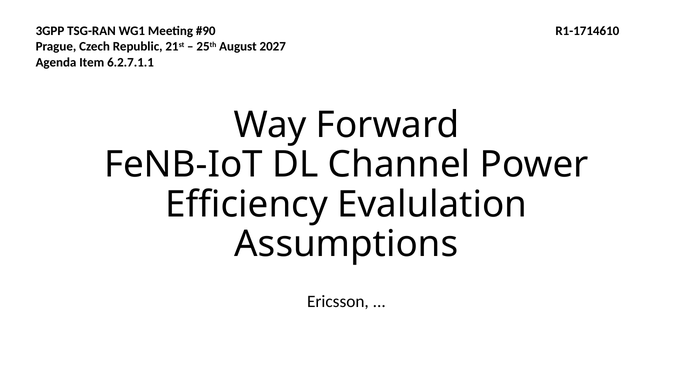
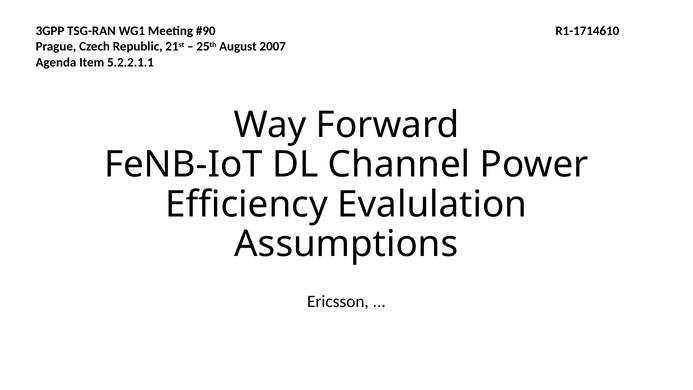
2027: 2027 -> 2007 (273, 47)
6.2.7.1.1: 6.2.7.1.1 -> 5.2.2.1.1 (131, 62)
